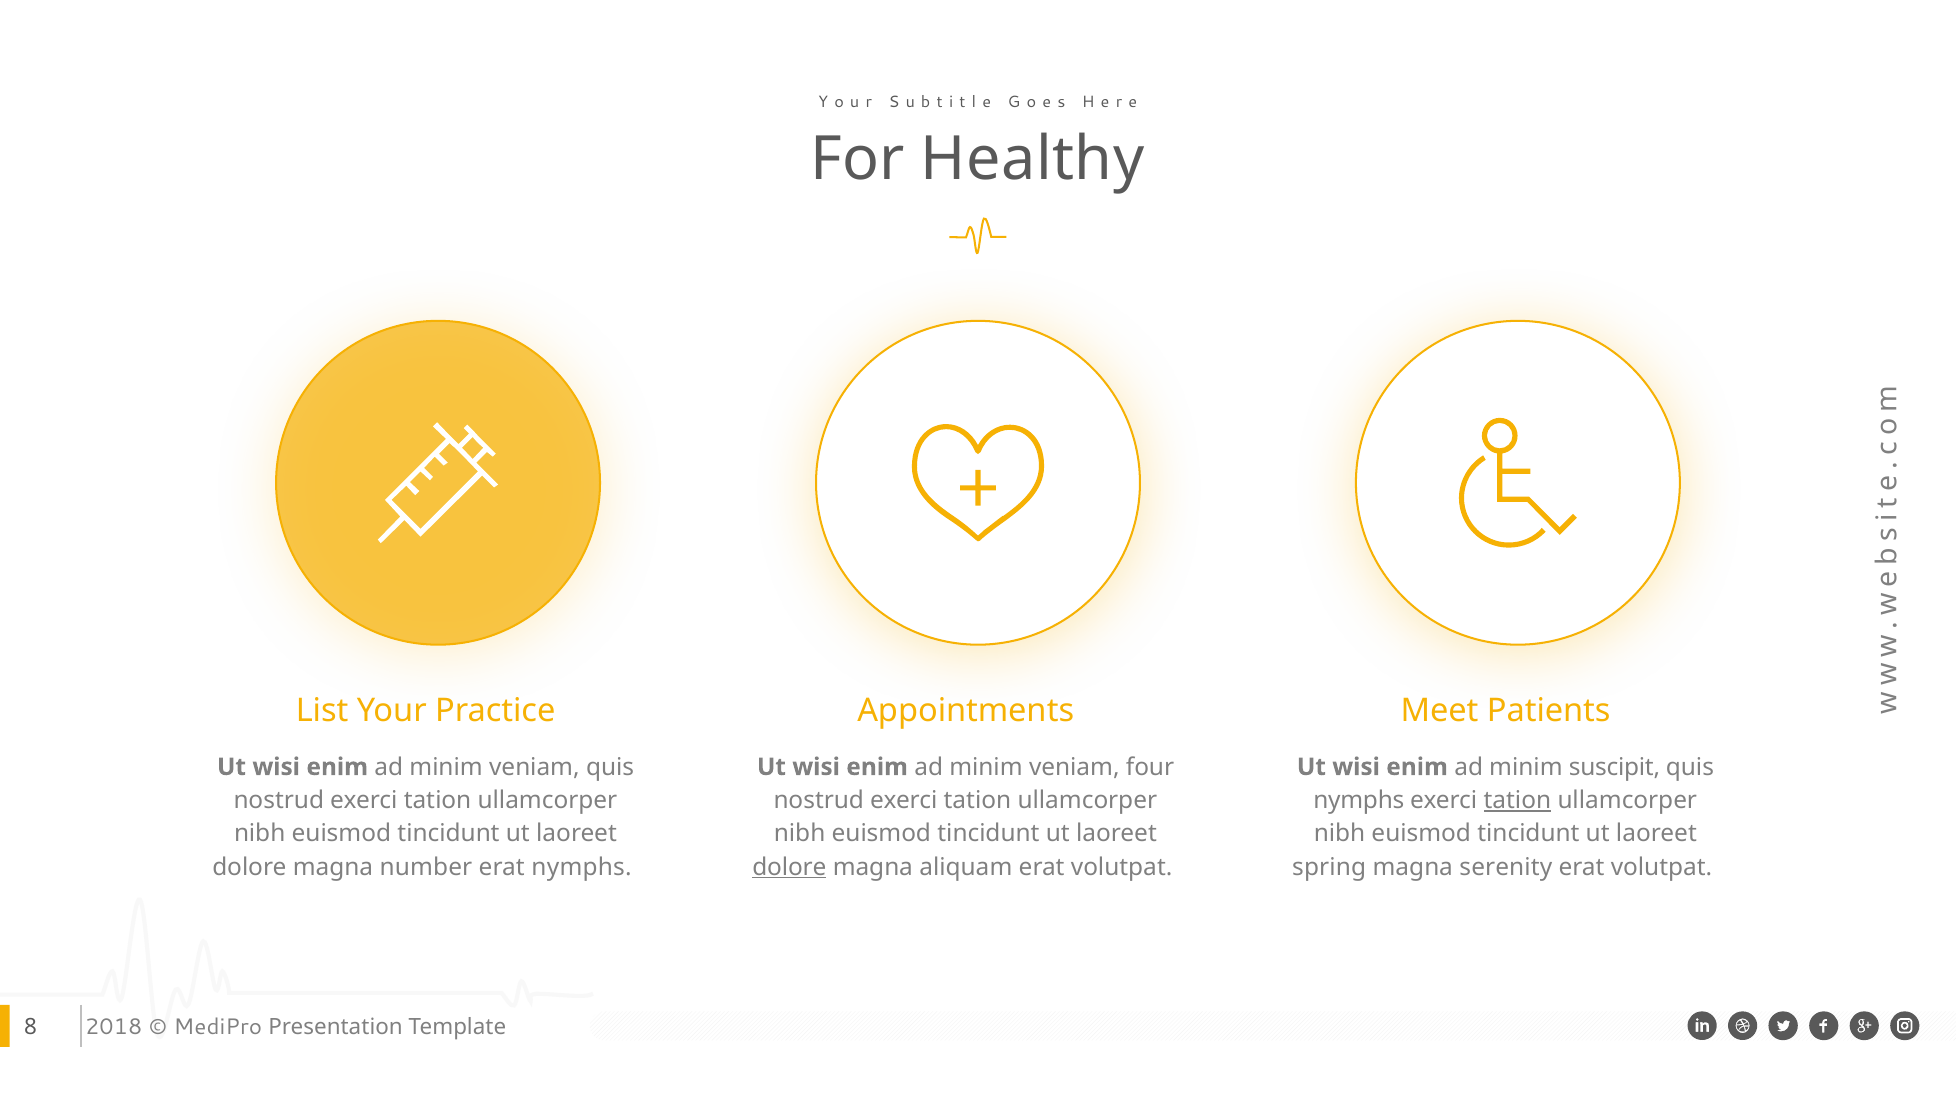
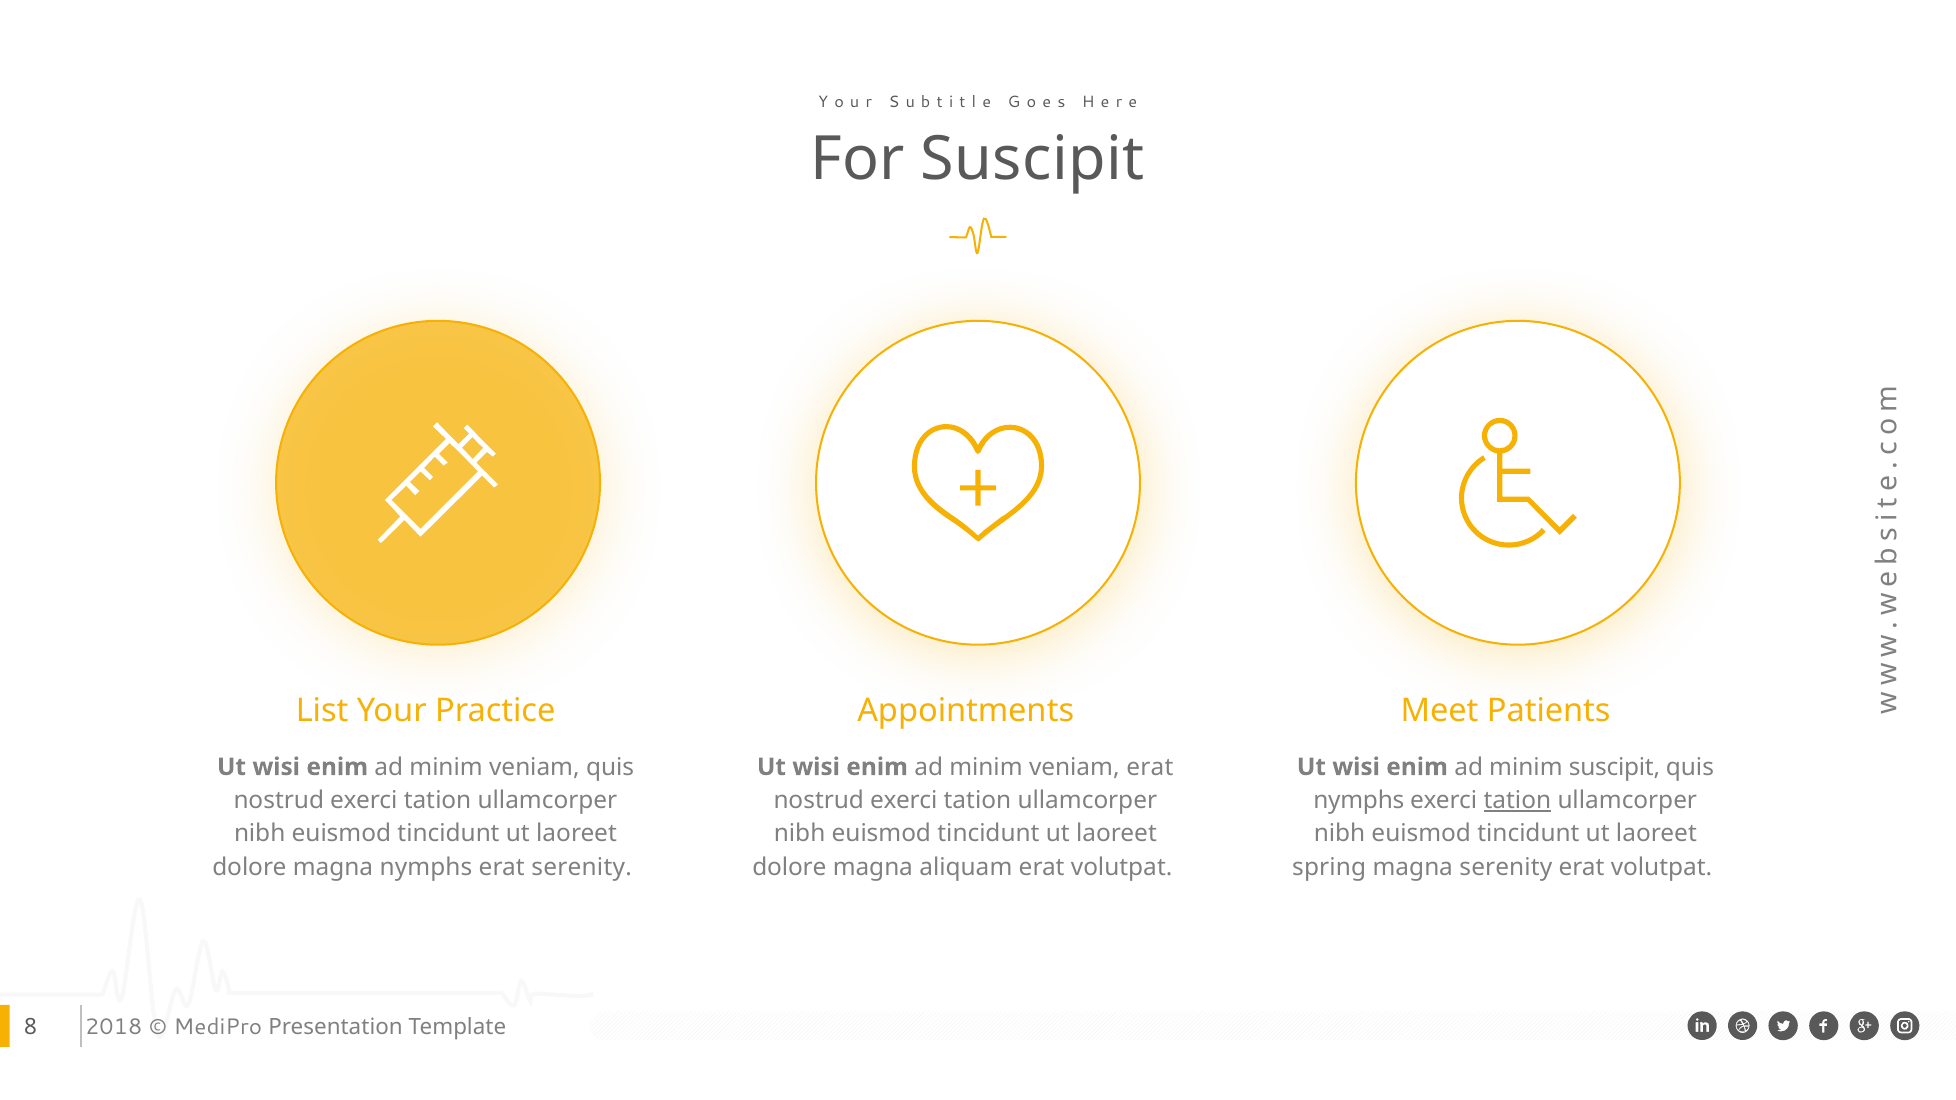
For Healthy: Healthy -> Suscipit (1033, 159)
veniam four: four -> erat (1150, 767)
magna number: number -> nymphs (426, 867)
erat nymphs: nymphs -> serenity (582, 867)
dolore underline: present -> none (789, 867)
